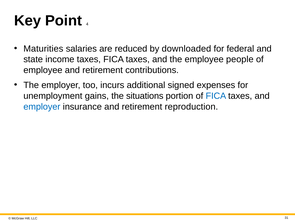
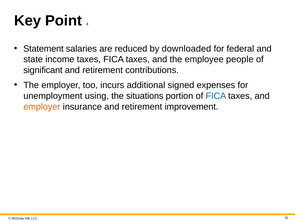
Maturities: Maturities -> Statement (43, 49)
employee: employee -> significant (43, 70)
gains: gains -> using (97, 96)
employer colour: blue -> orange (42, 107)
reproduction: reproduction -> improvement (191, 107)
